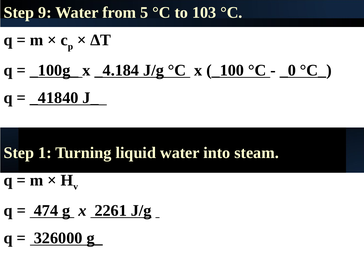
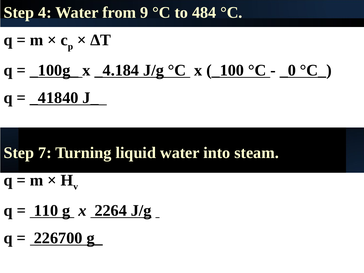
9: 9 -> 4 (45, 13)
5: 5 -> 9 (144, 13)
103: 103 -> 484 (204, 13)
1: 1 -> 7 (45, 153)
474: 474 -> 110 (46, 210)
2261: 2261 -> 2264 (111, 210)
326000: 326000 -> 226700 (58, 238)
